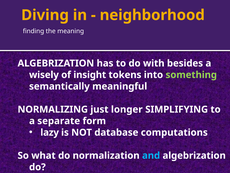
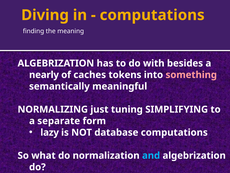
neighborhood: neighborhood -> computations (152, 15)
wisely: wisely -> nearly (44, 75)
insight: insight -> caches (90, 75)
something colour: light green -> pink (191, 75)
longer: longer -> tuning (127, 109)
